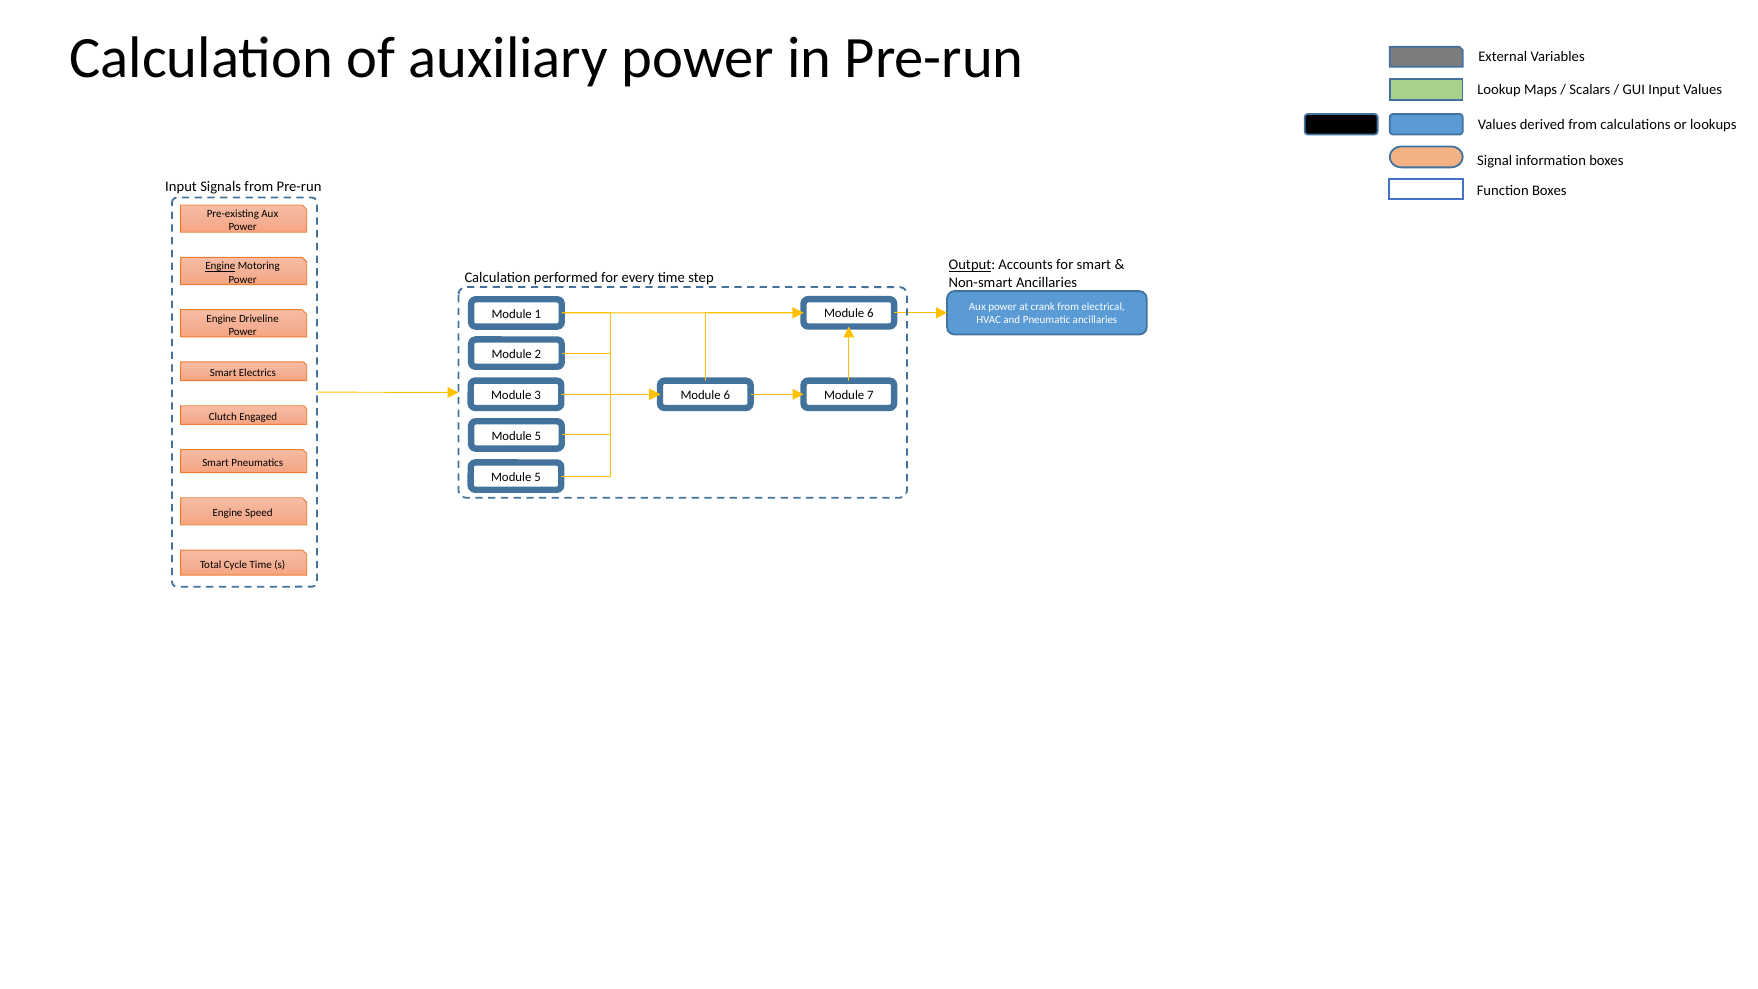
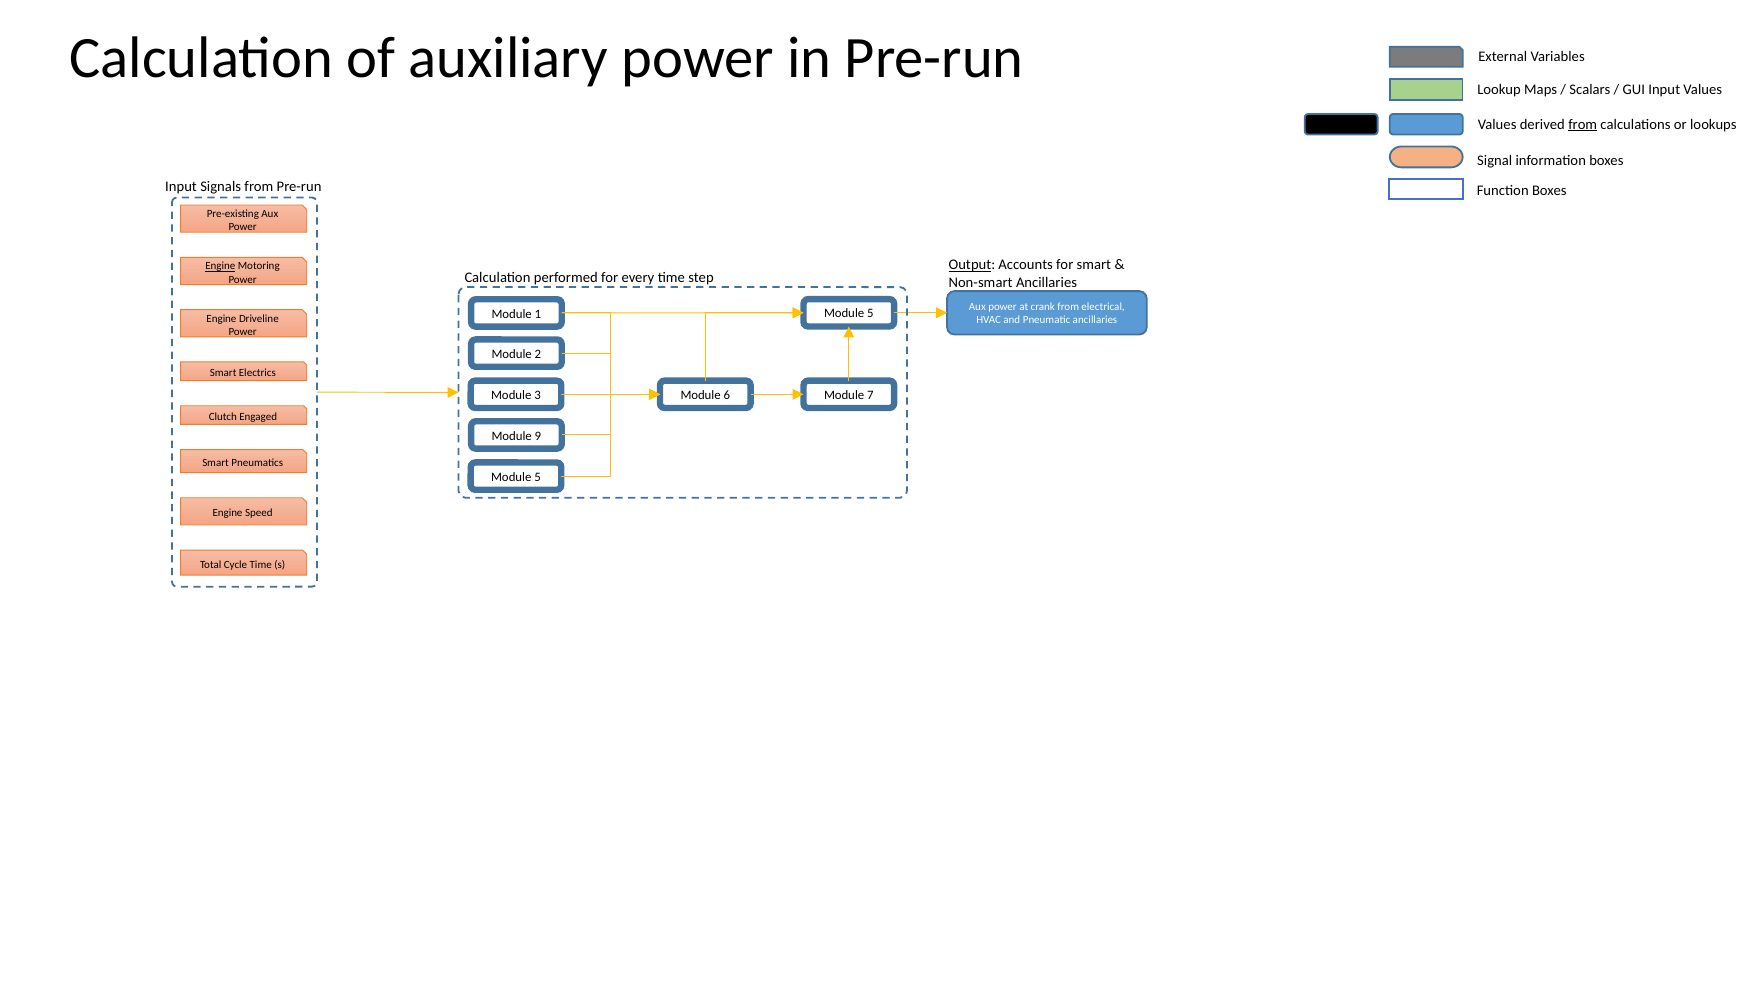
from underline: none -> present (1583, 125)
6: 6 -> 5 (870, 314)
5: 5 -> 9 (538, 436)
